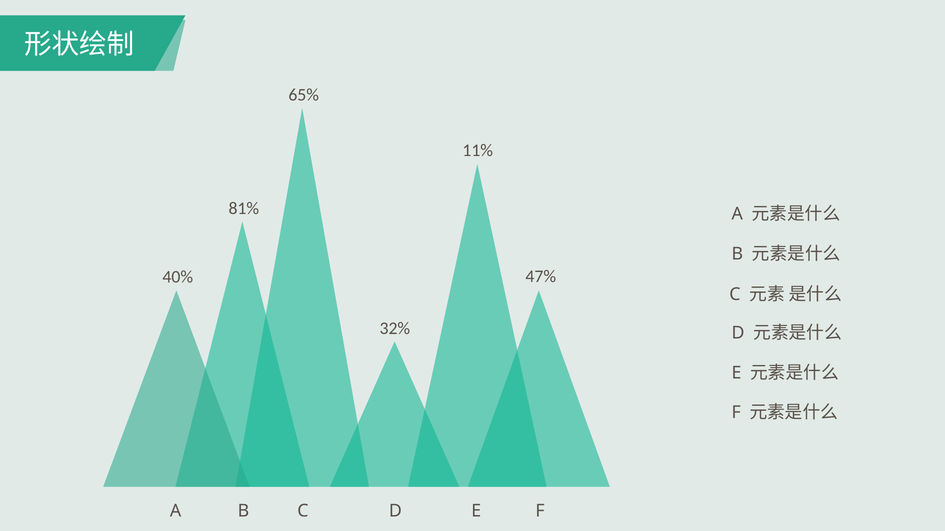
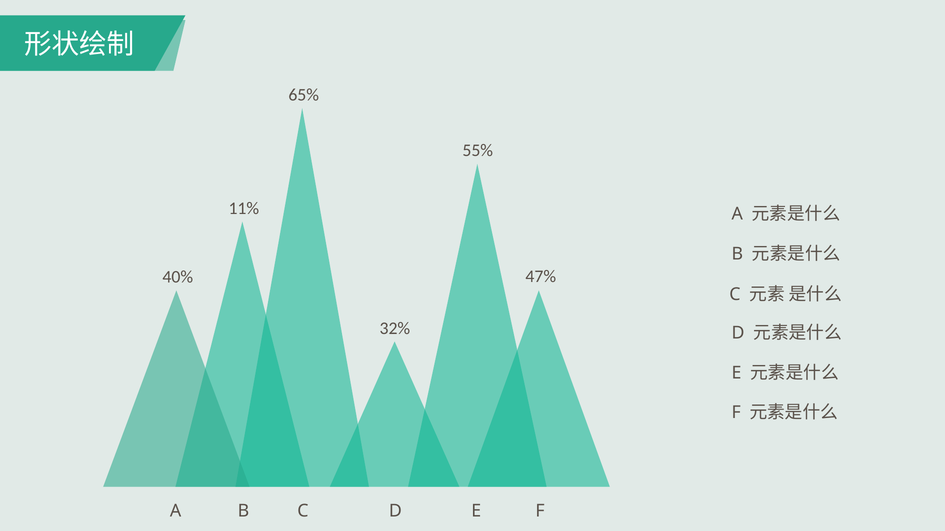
11%: 11% -> 55% (478, 151)
81%: 81% -> 11% (244, 209)
